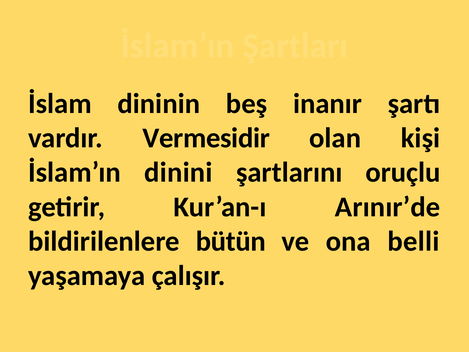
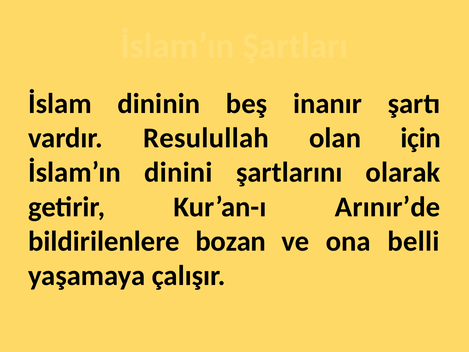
Vermesidir: Vermesidir -> Resulullah (206, 138)
kişi: kişi -> için (421, 138)
oruçlu: oruçlu -> olarak (403, 172)
bütün: bütün -> bozan (231, 241)
